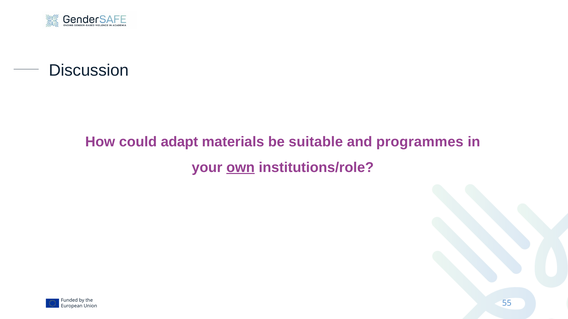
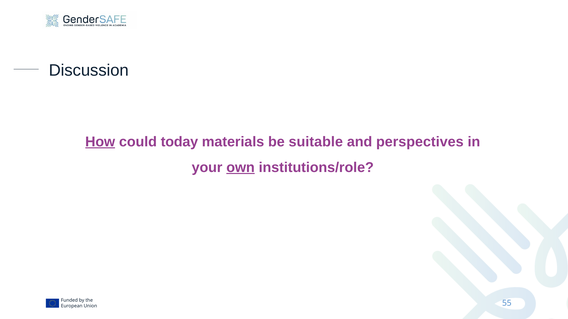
How underline: none -> present (100, 142)
adapt: adapt -> today (179, 142)
programmes: programmes -> perspectives (420, 142)
